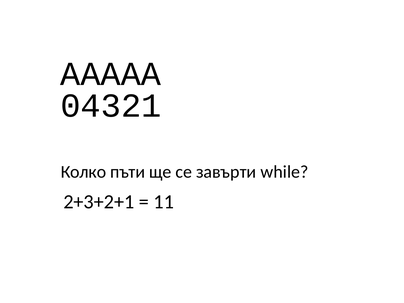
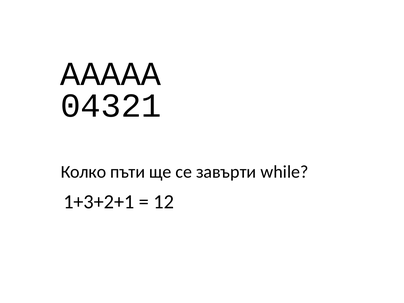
2+3+2+1: 2+3+2+1 -> 1+3+2+1 (99, 202)
11: 11 -> 12 (164, 202)
